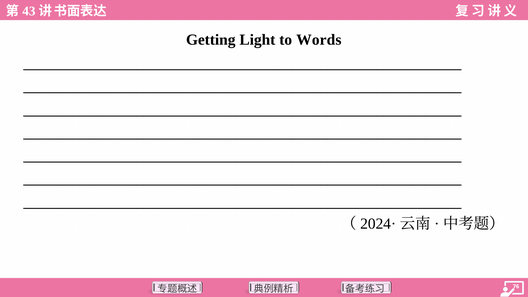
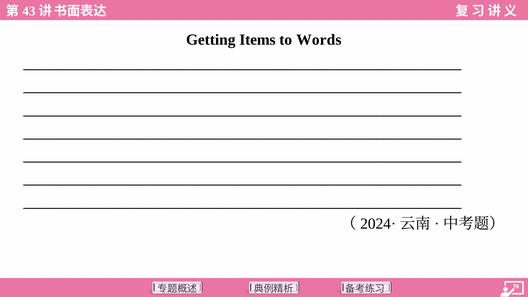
Light: Light -> Items (257, 40)
